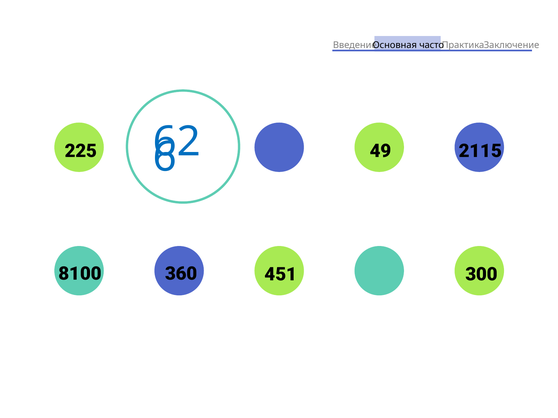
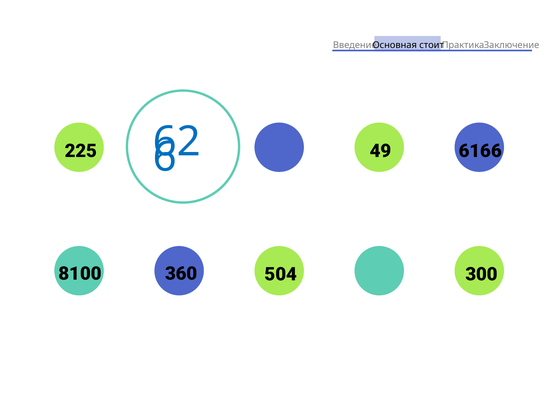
часто: часто -> стоит (432, 45)
2115: 2115 -> 6166 (480, 151)
451: 451 -> 504 (281, 275)
